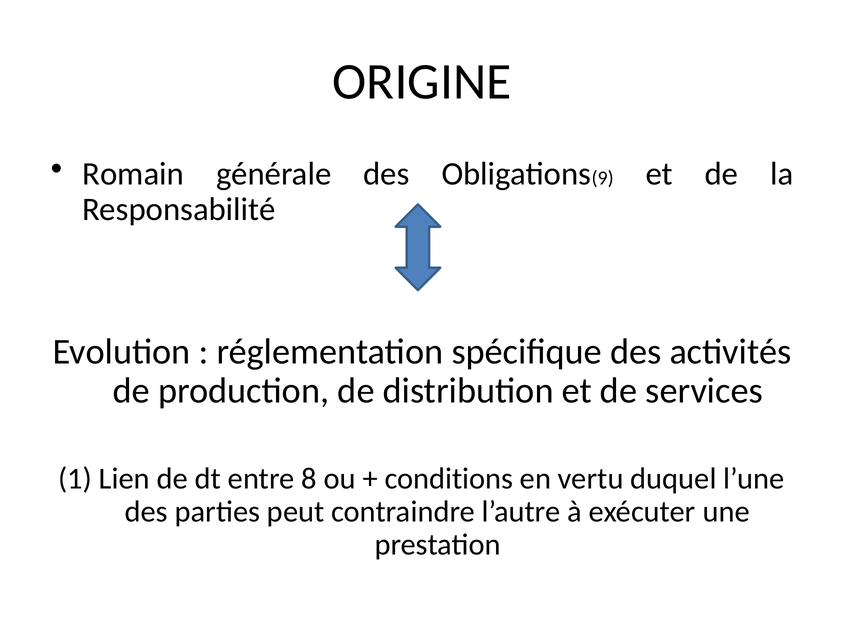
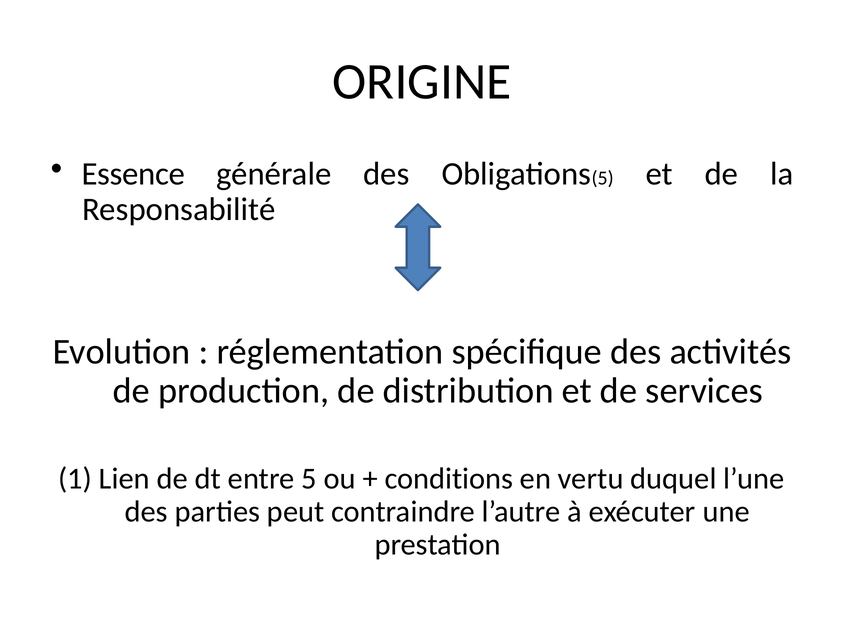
Romain: Romain -> Essence (133, 174)
9: 9 -> 5 (603, 178)
entre 8: 8 -> 5 (309, 479)
